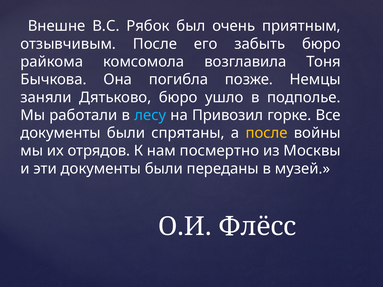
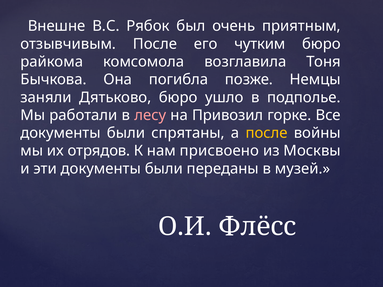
забыть: забыть -> чутким (260, 44)
лесу colour: light blue -> pink (150, 115)
посмертно: посмертно -> присвоено (219, 151)
